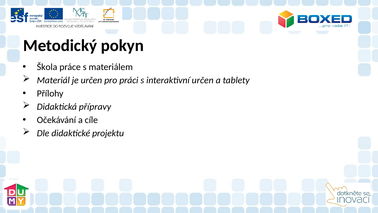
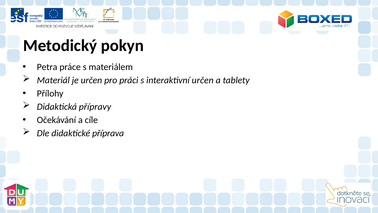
Škola: Škola -> Petra (47, 67)
projektu: projektu -> příprava (108, 133)
